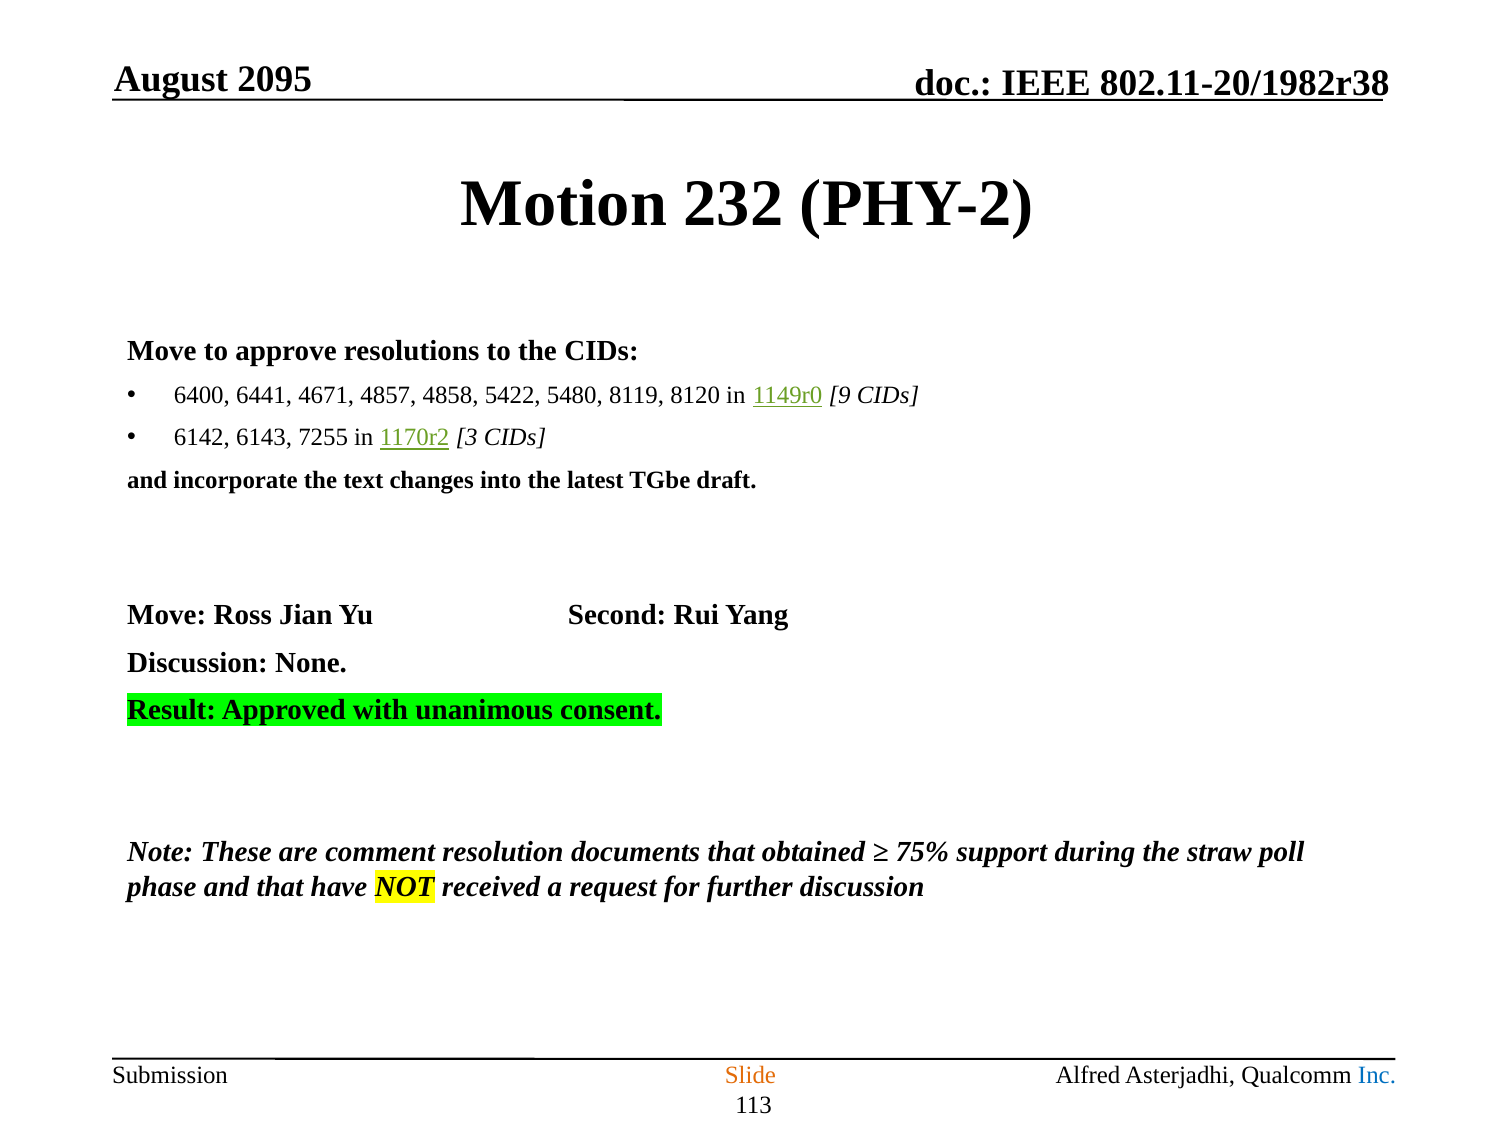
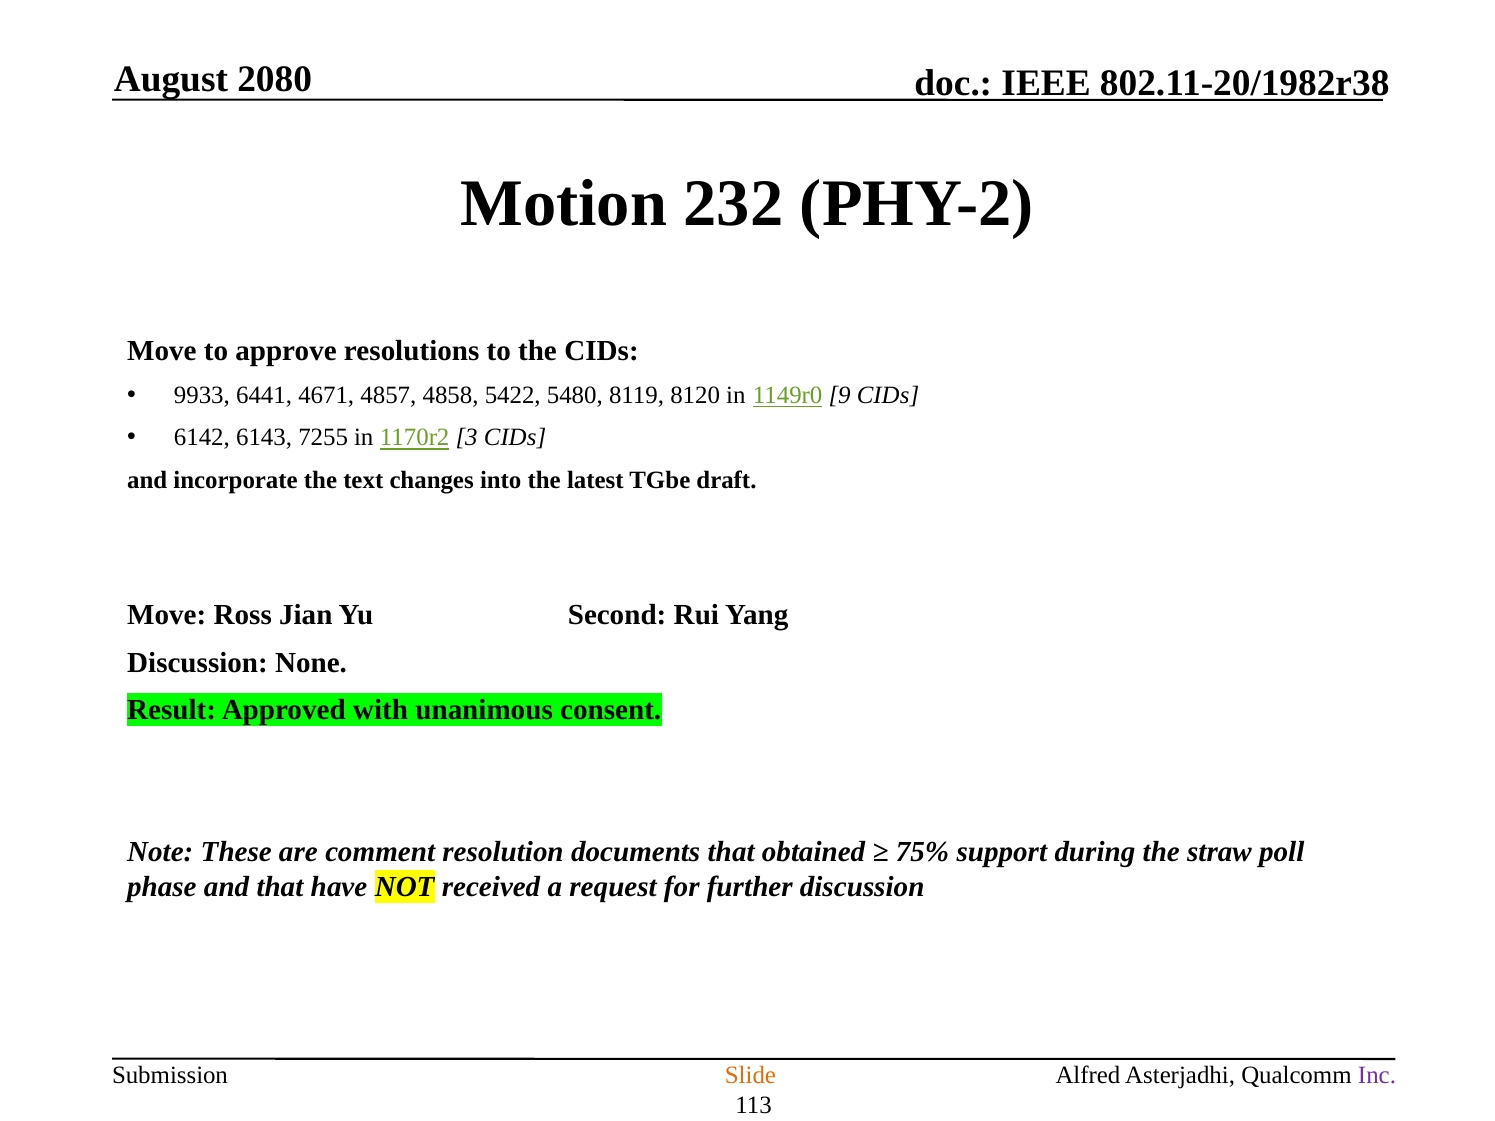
2095: 2095 -> 2080 (275, 79)
6400: 6400 -> 9933 (202, 395)
Inc colour: blue -> purple (1377, 1075)
